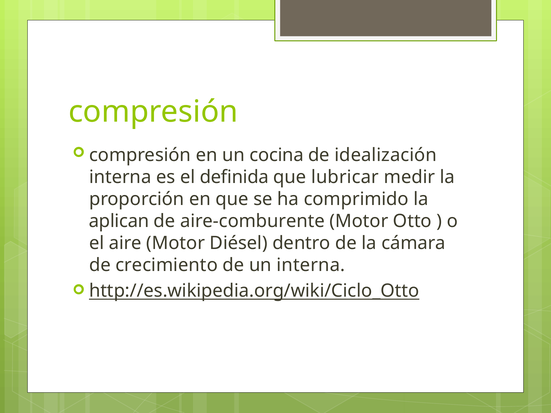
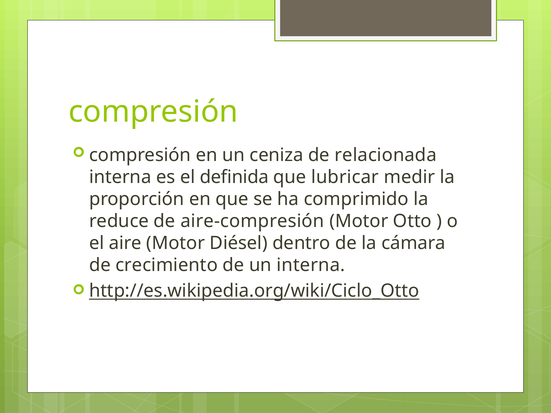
cocina: cocina -> ceniza (277, 155)
idealización: idealización -> relacionada (386, 155)
aplican: aplican -> reduce (119, 221)
aire-comburente: aire-comburente -> aire-compresión (252, 221)
